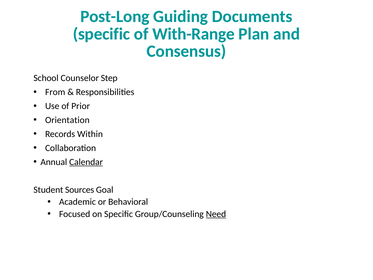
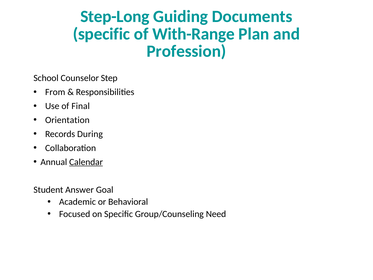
Post-Long: Post-Long -> Step-Long (115, 16)
Consensus: Consensus -> Profession (186, 51)
Prior: Prior -> Final (81, 106)
Within: Within -> During (90, 134)
Sources: Sources -> Answer (80, 190)
Need underline: present -> none (216, 214)
